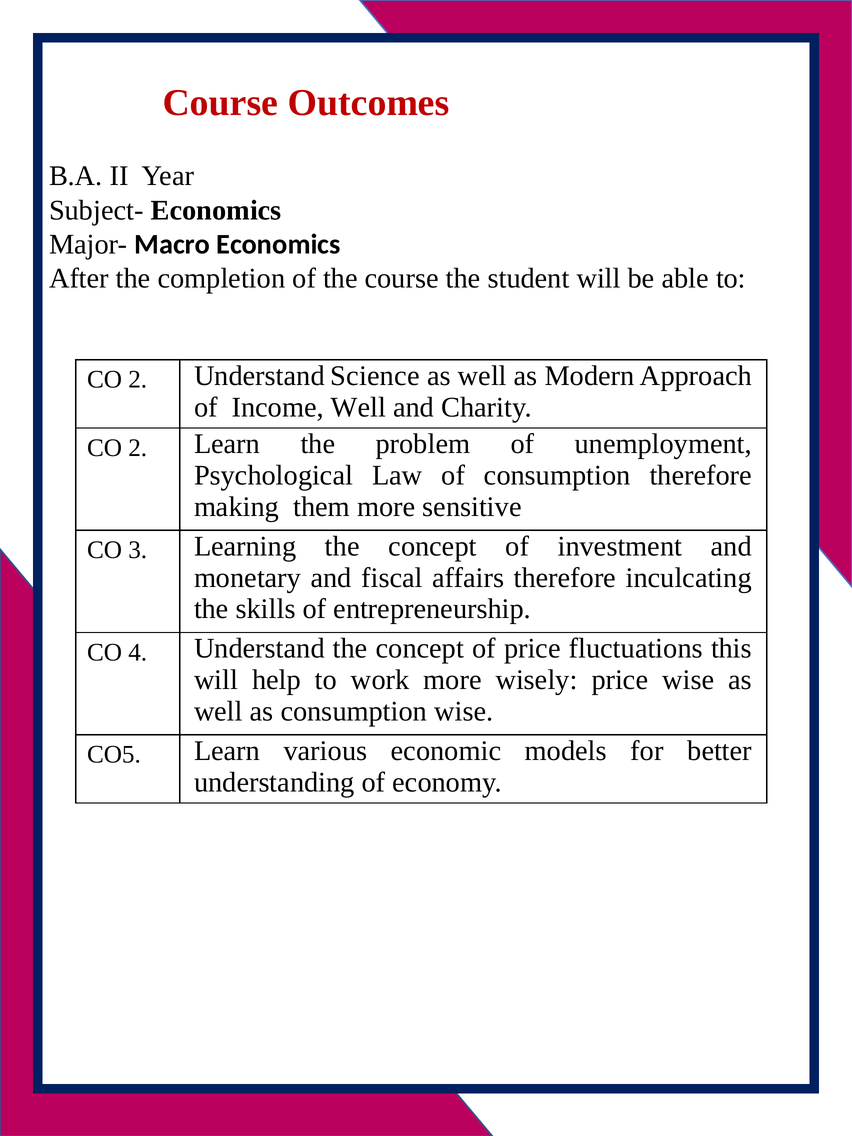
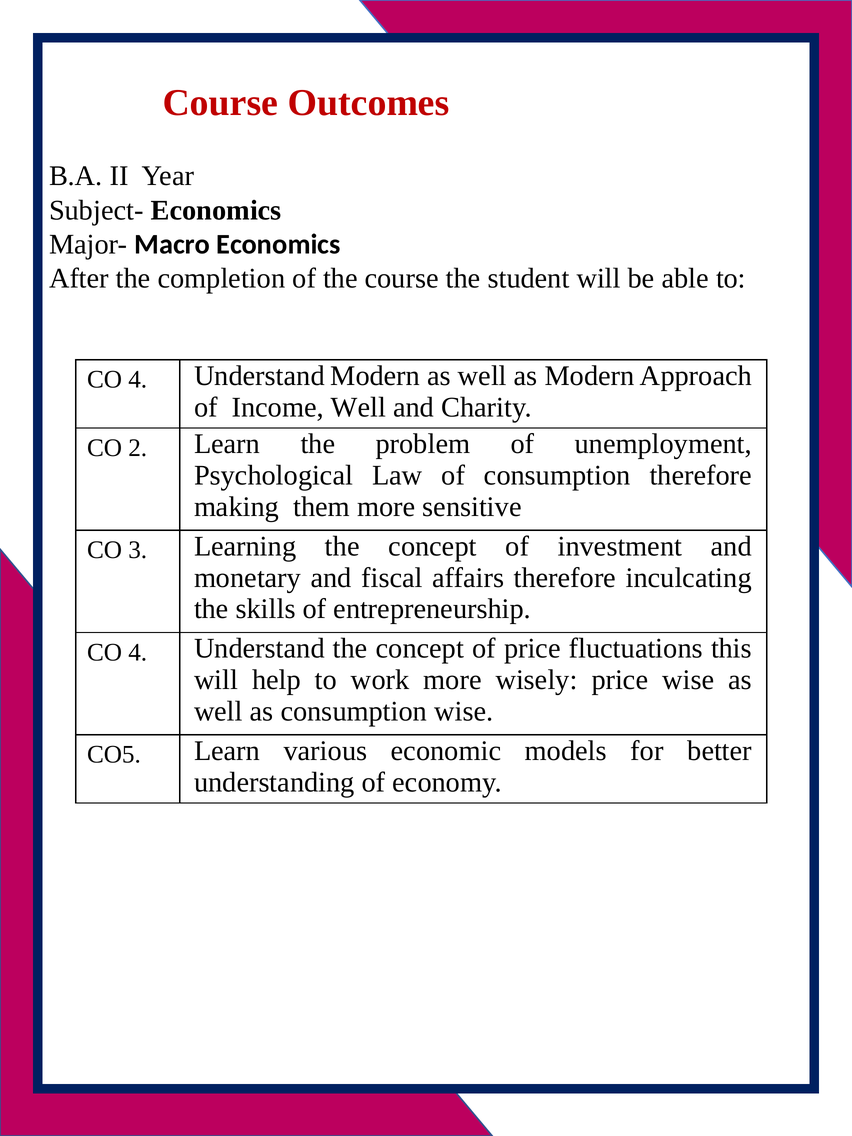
2: 2 -> 4 (138, 380)
Understand Science: Science -> Modern (375, 376)
